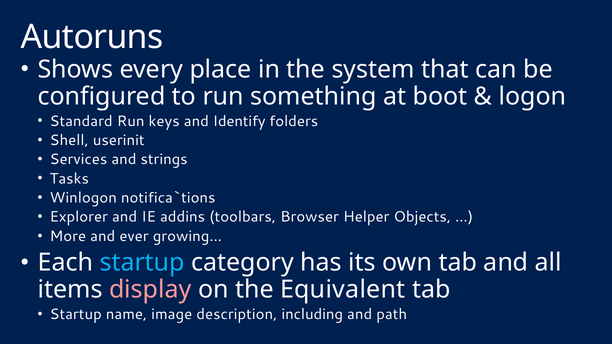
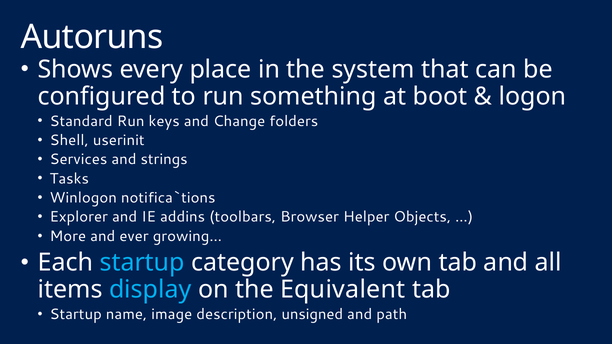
Identify: Identify -> Change (239, 121)
display colour: pink -> light blue (150, 290)
including: including -> unsigned (312, 315)
